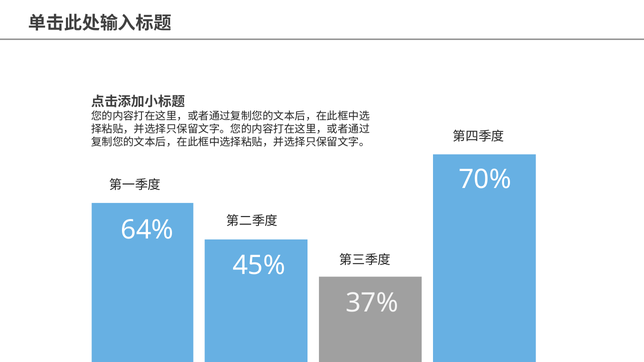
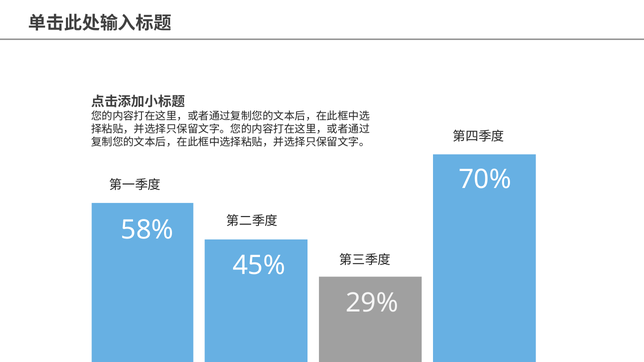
64%: 64% -> 58% (147, 230)
37%: 37% -> 29% (372, 303)
